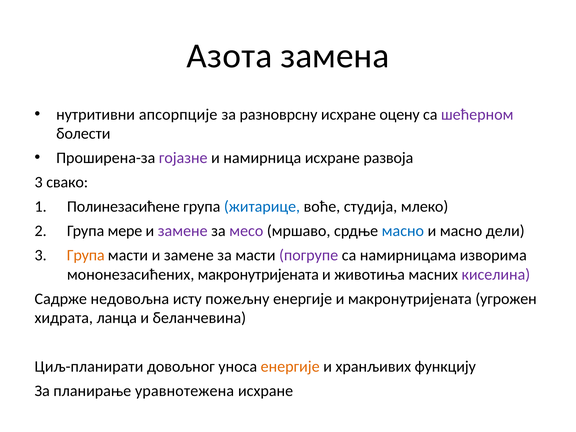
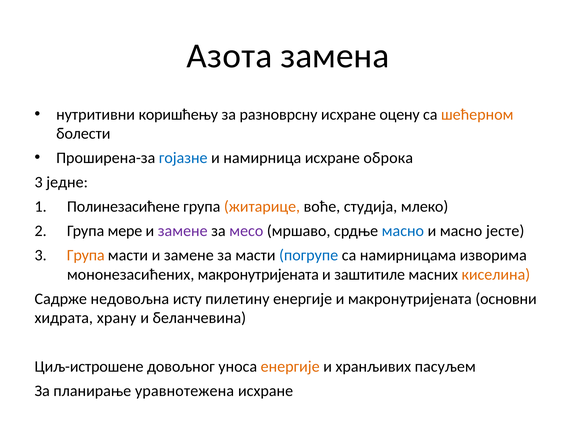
апсорпције: апсорпције -> коришћењу (178, 114)
шећерном colour: purple -> orange (477, 114)
гојазне colour: purple -> blue (183, 158)
развоја: развоја -> оброка (388, 158)
свако: свако -> једне (67, 182)
житарице colour: blue -> orange (262, 207)
дели: дели -> јесте (505, 231)
погрупе colour: purple -> blue (309, 255)
животиња: животиња -> заштитиле (370, 274)
киселина colour: purple -> orange (496, 274)
пожељну: пожељну -> пилетину (237, 299)
угрожен: угрожен -> основни (506, 299)
ланца: ланца -> храну (117, 318)
Циљ-планирати: Циљ-планирати -> Циљ-истрошене (89, 367)
функцију: функцију -> пасуљем (445, 367)
